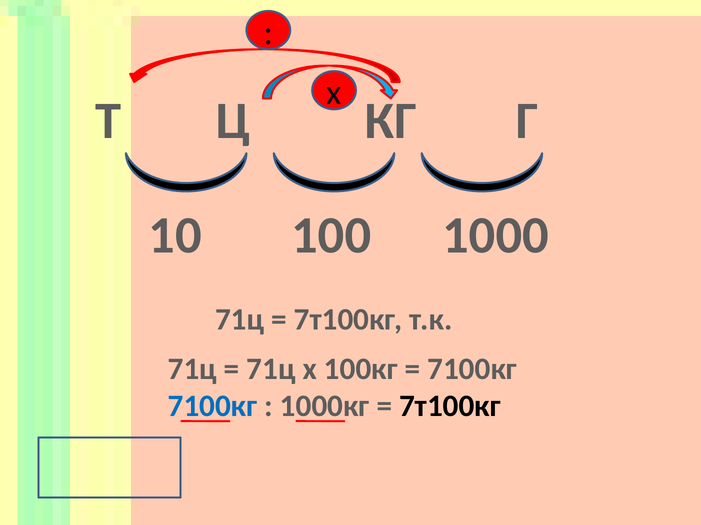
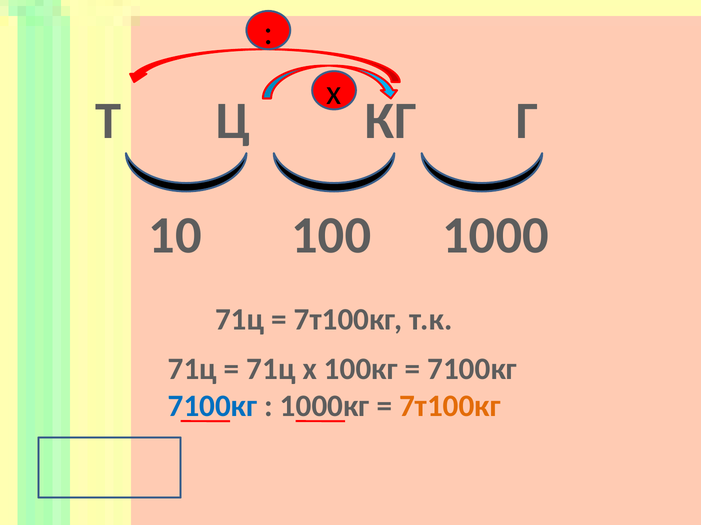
7т100кг colour: black -> orange (450, 407)
